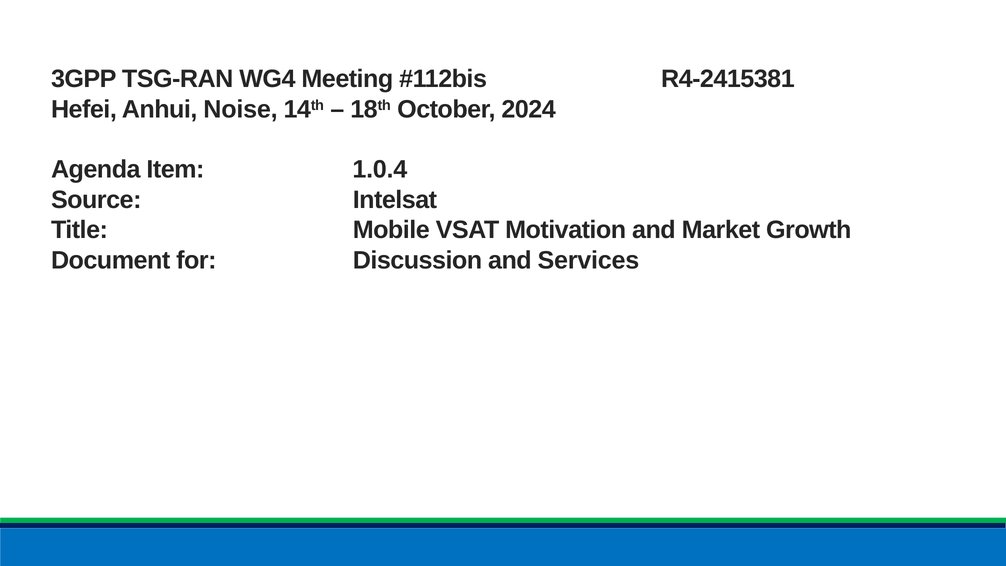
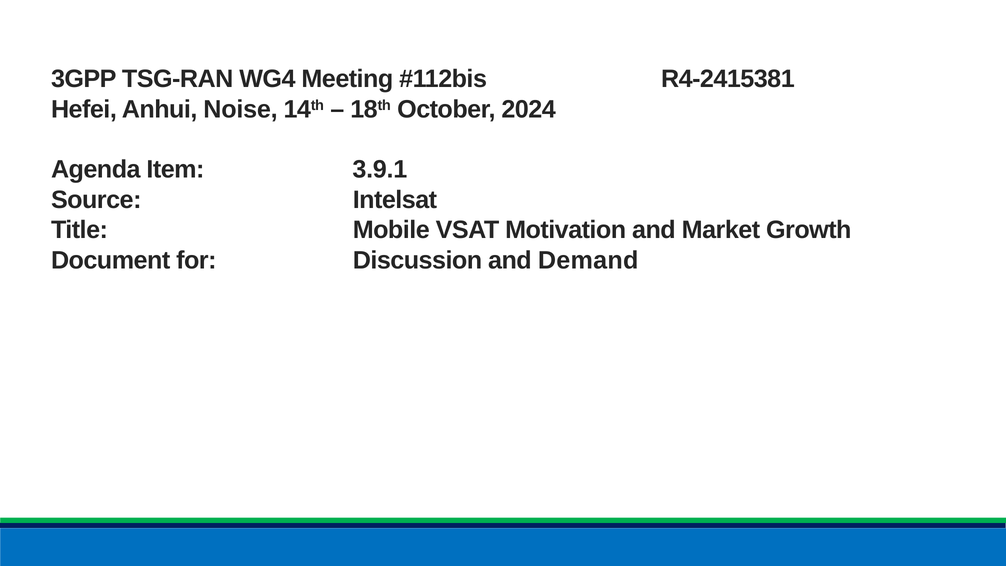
1.0.4: 1.0.4 -> 3.9.1 (380, 170)
Services: Services -> Demand (588, 260)
